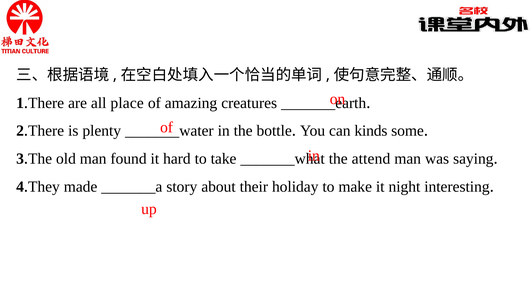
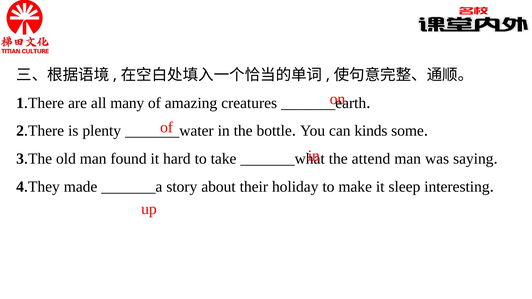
place: place -> many (127, 103)
night: night -> sleep (404, 187)
